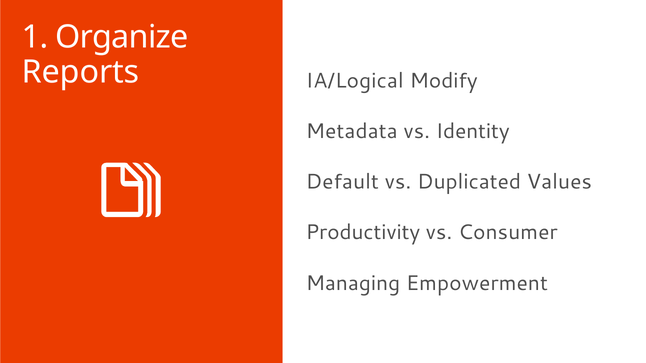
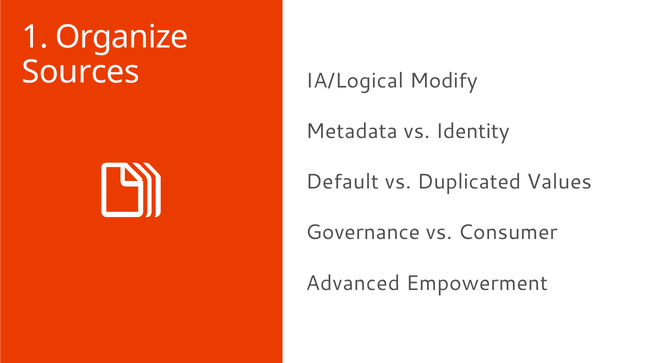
Reports: Reports -> Sources (81, 72)
Productivity: Productivity -> Governance (363, 233)
Managing: Managing -> Advanced (353, 283)
